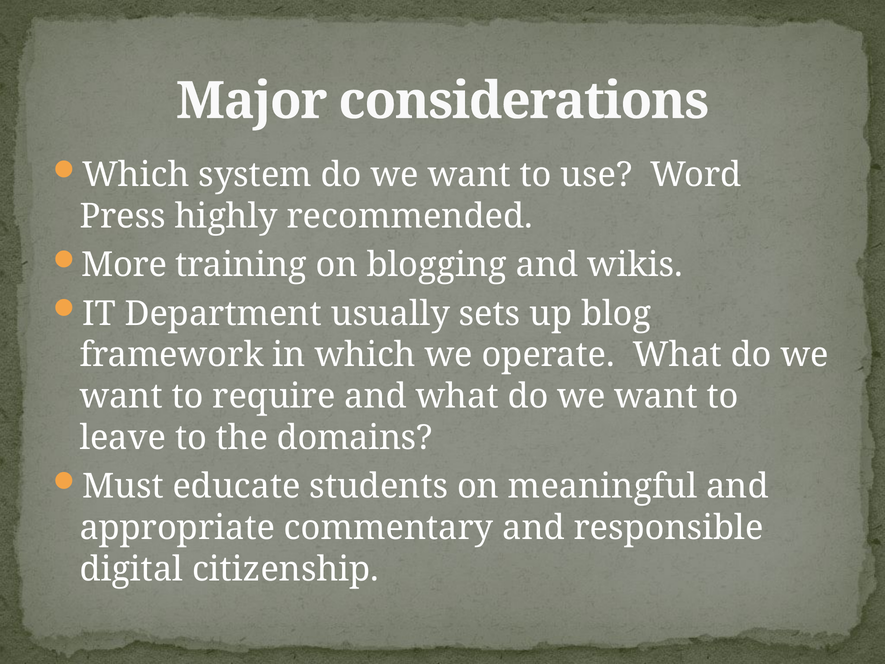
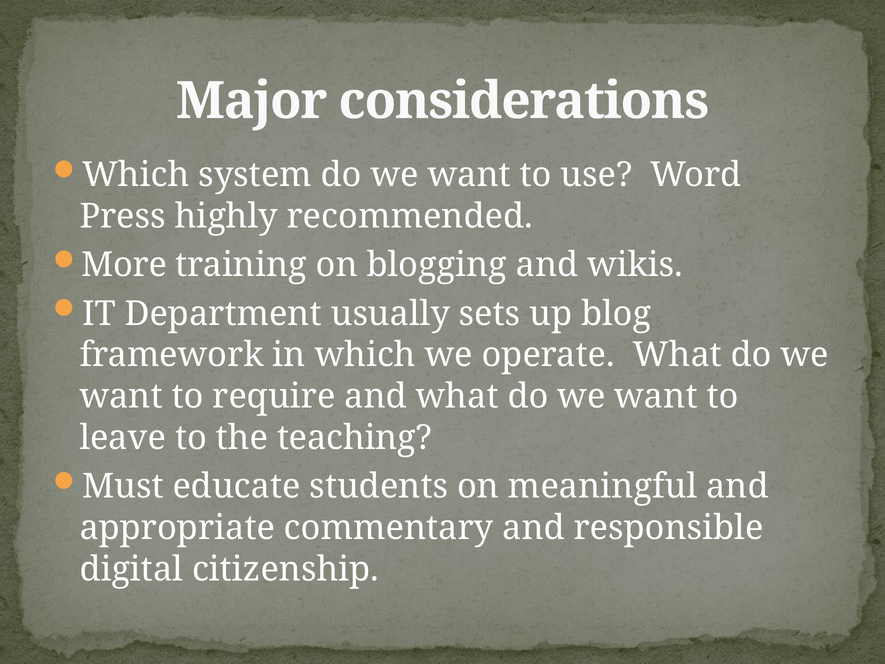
domains: domains -> teaching (355, 438)
